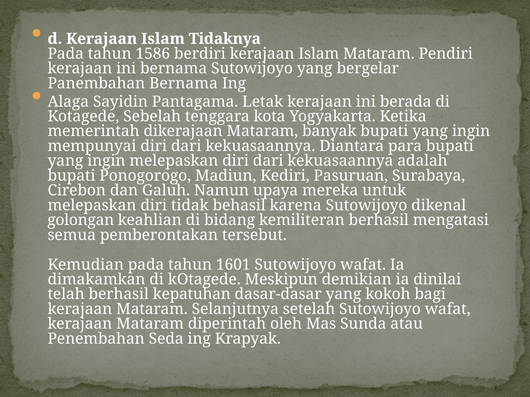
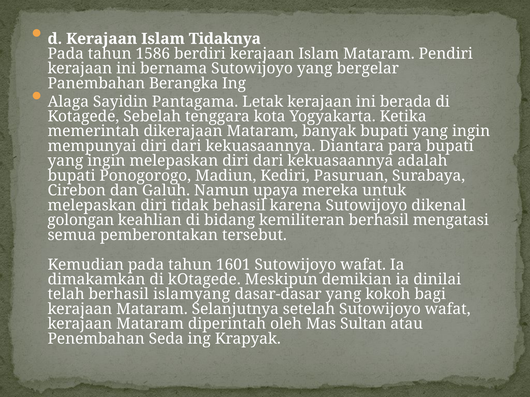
Panembahan Bernama: Bernama -> Berangka (184, 83)
kepatuhan: kepatuhan -> islamyang (192, 295)
Sunda: Sunda -> Sultan (363, 324)
